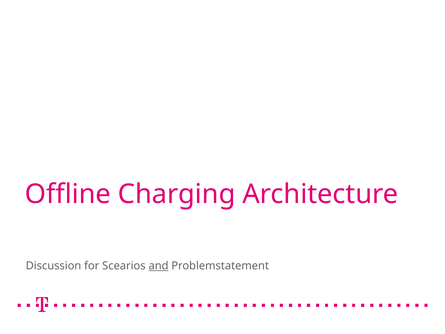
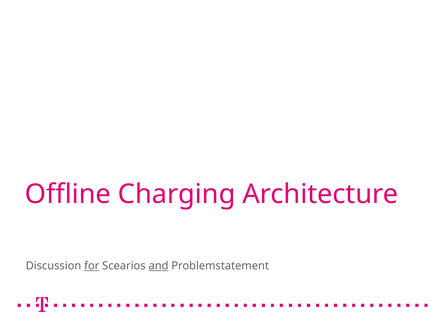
for underline: none -> present (92, 266)
